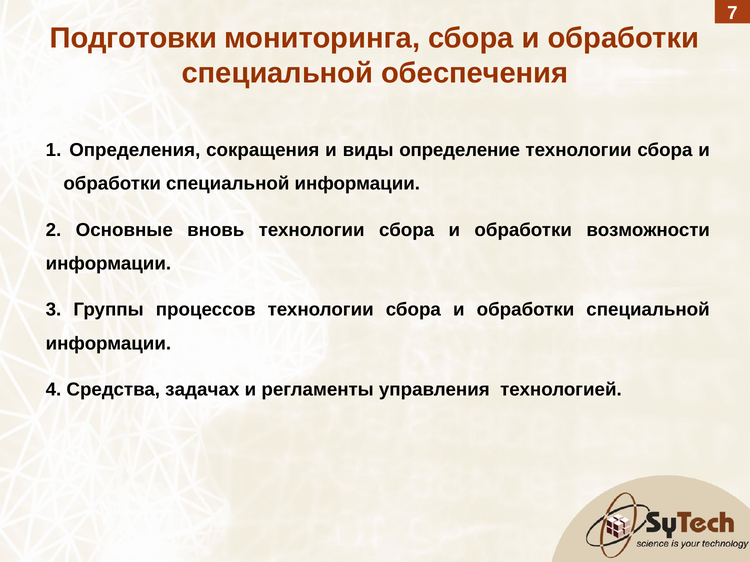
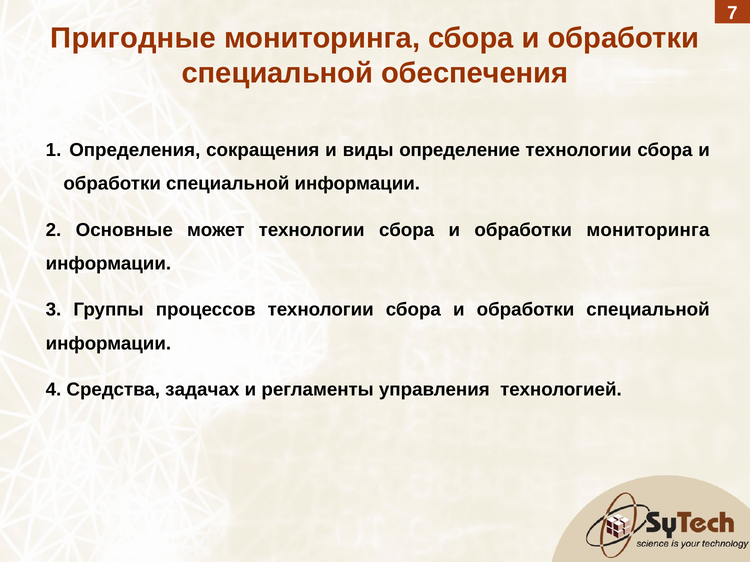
Подготовки: Подготовки -> Пригодные (133, 38)
вновь: вновь -> может (216, 230)
обработки возможности: возможности -> мониторинга (648, 230)
